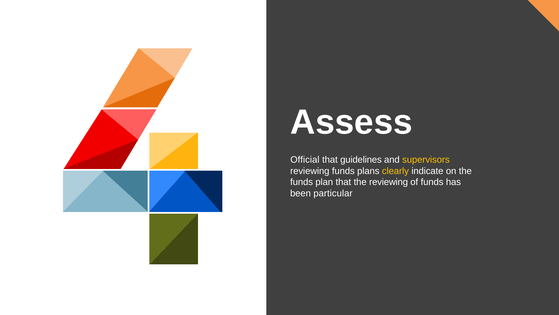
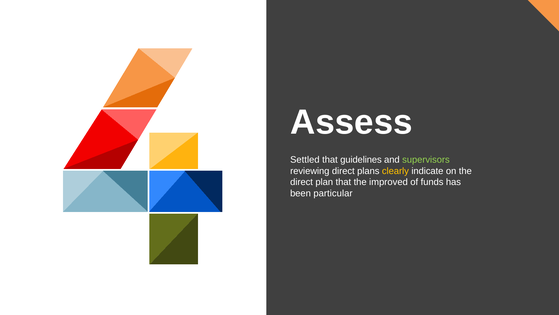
Official: Official -> Settled (305, 160)
supervisors colour: yellow -> light green (426, 160)
reviewing funds: funds -> direct (343, 171)
funds: funds -> direct (302, 182)
the reviewing: reviewing -> improved (388, 182)
